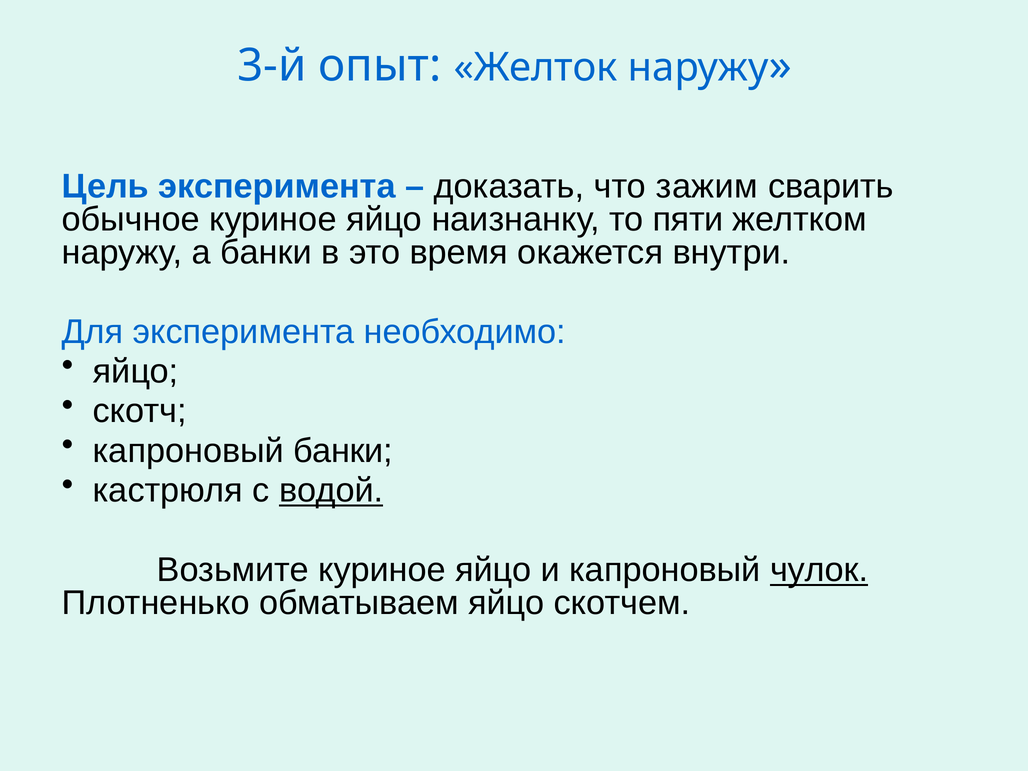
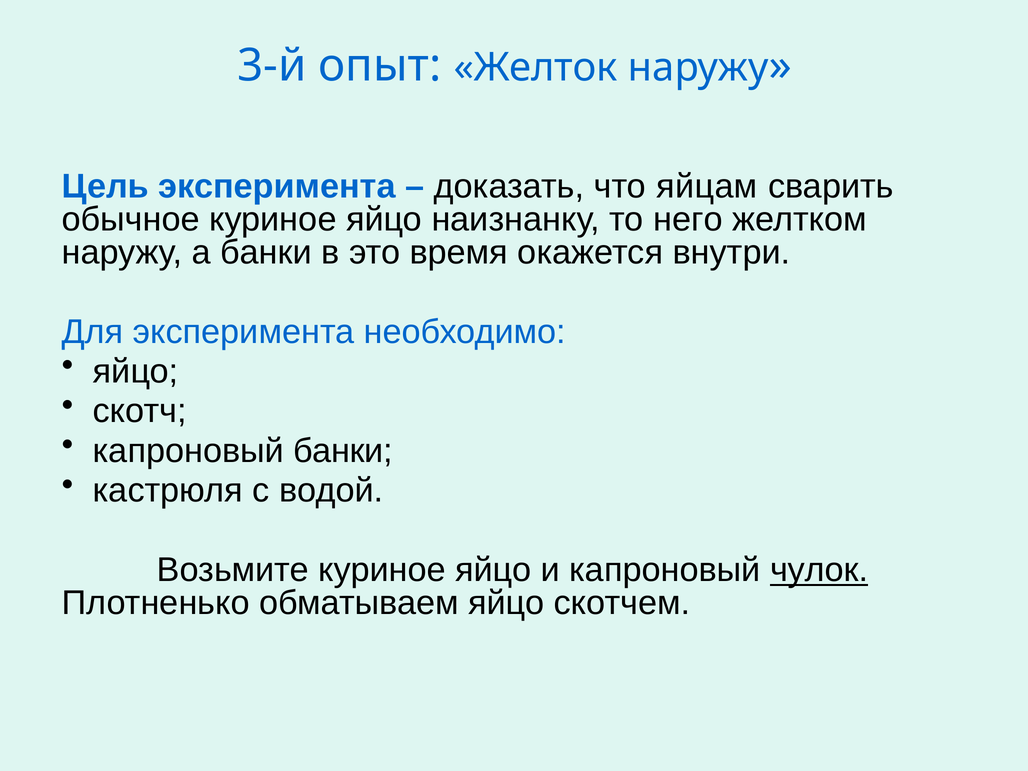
зажим: зажим -> яйцам (707, 186)
пяти: пяти -> него (688, 219)
водой underline: present -> none (331, 491)
